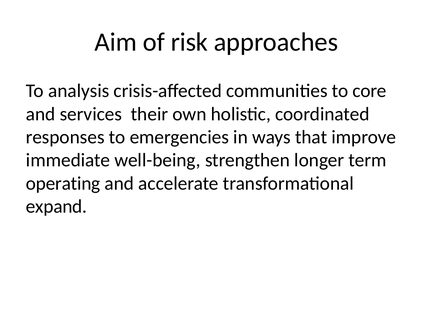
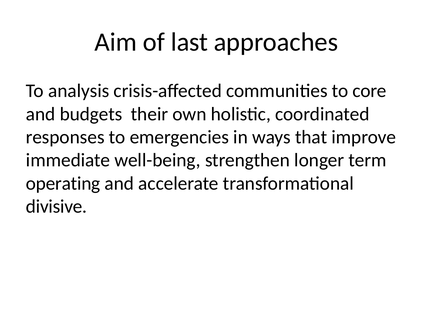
risk: risk -> last (189, 42)
services: services -> budgets (91, 114)
expand: expand -> divisive (57, 206)
